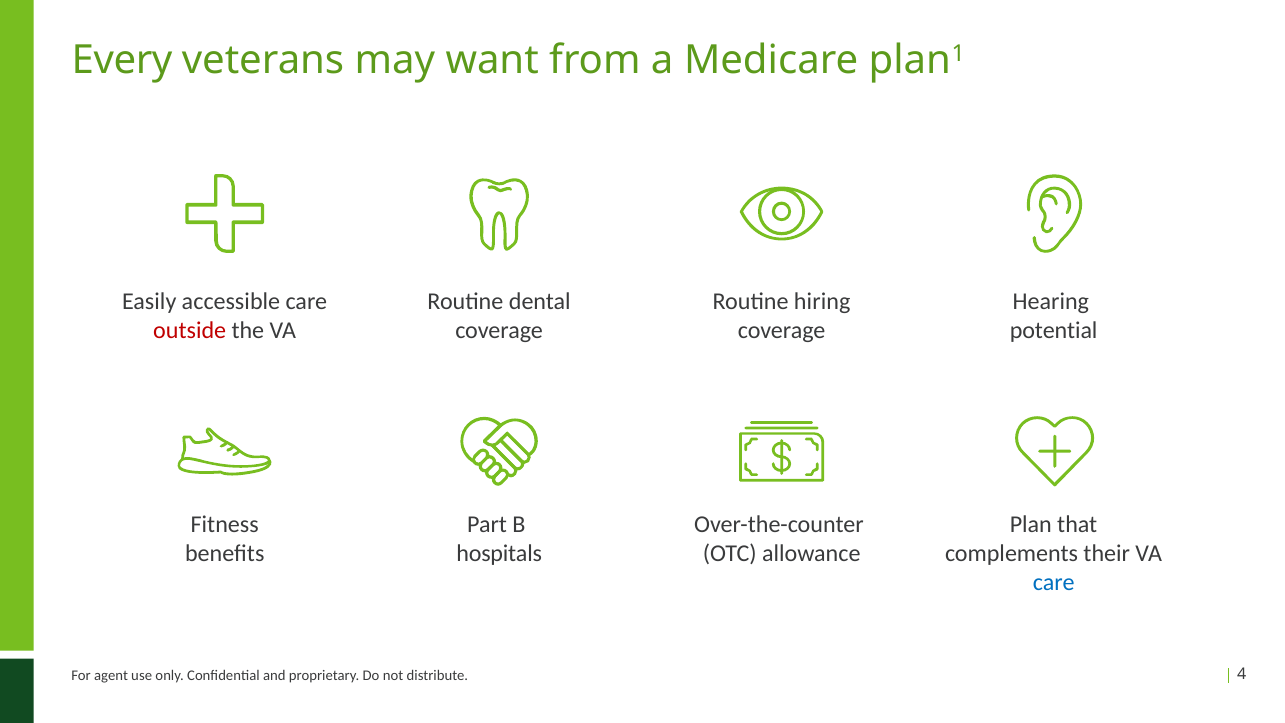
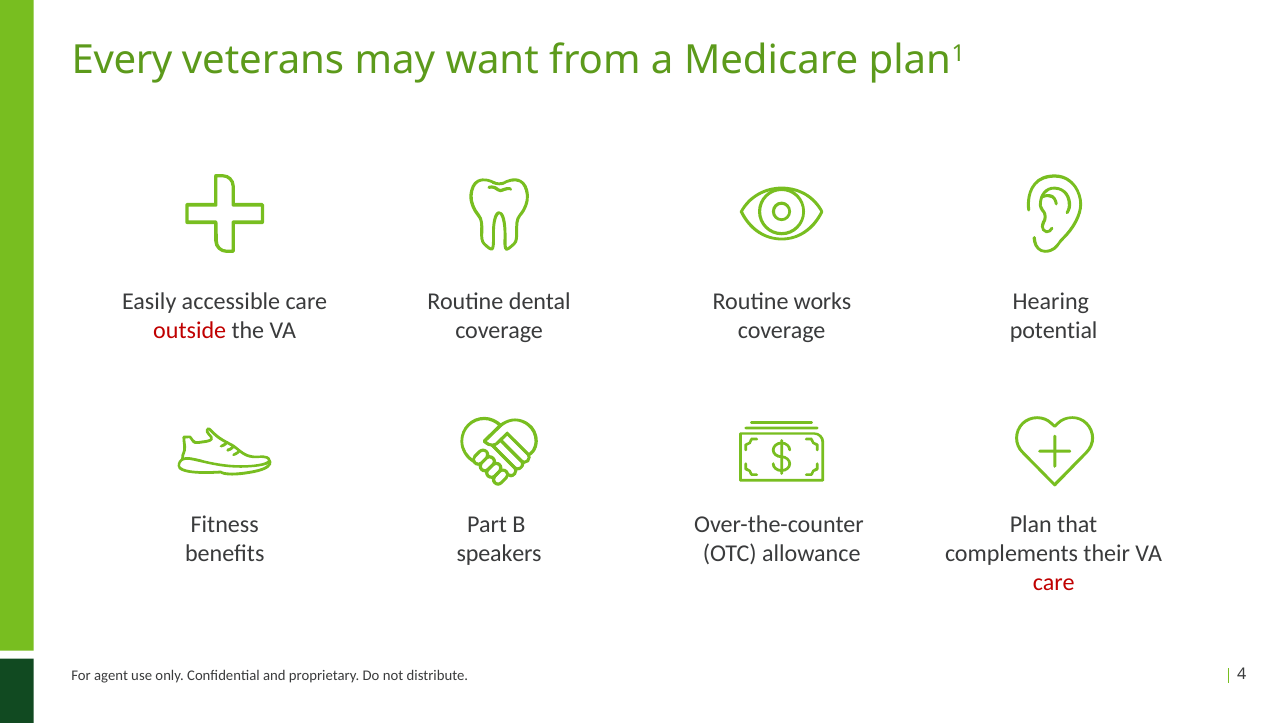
hiring: hiring -> works (822, 301)
hospitals: hospitals -> speakers (499, 553)
care colour: blue -> red (1054, 582)
